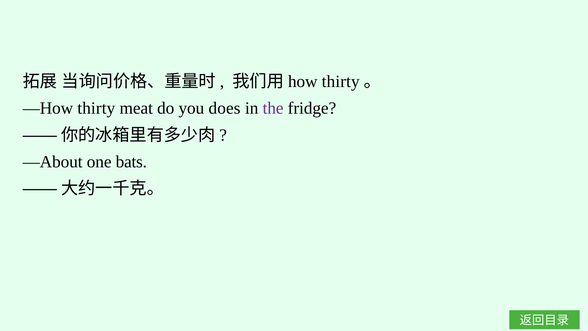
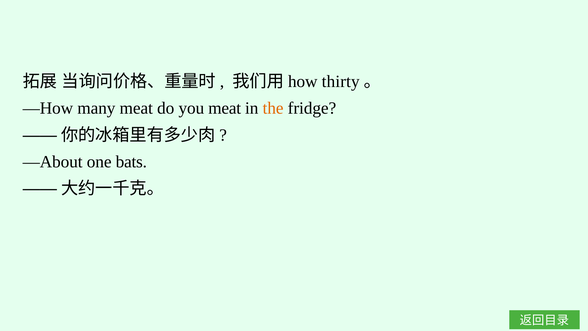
—How thirty: thirty -> many (96, 108)
you does: does -> meat (225, 108)
the colour: purple -> orange (273, 108)
